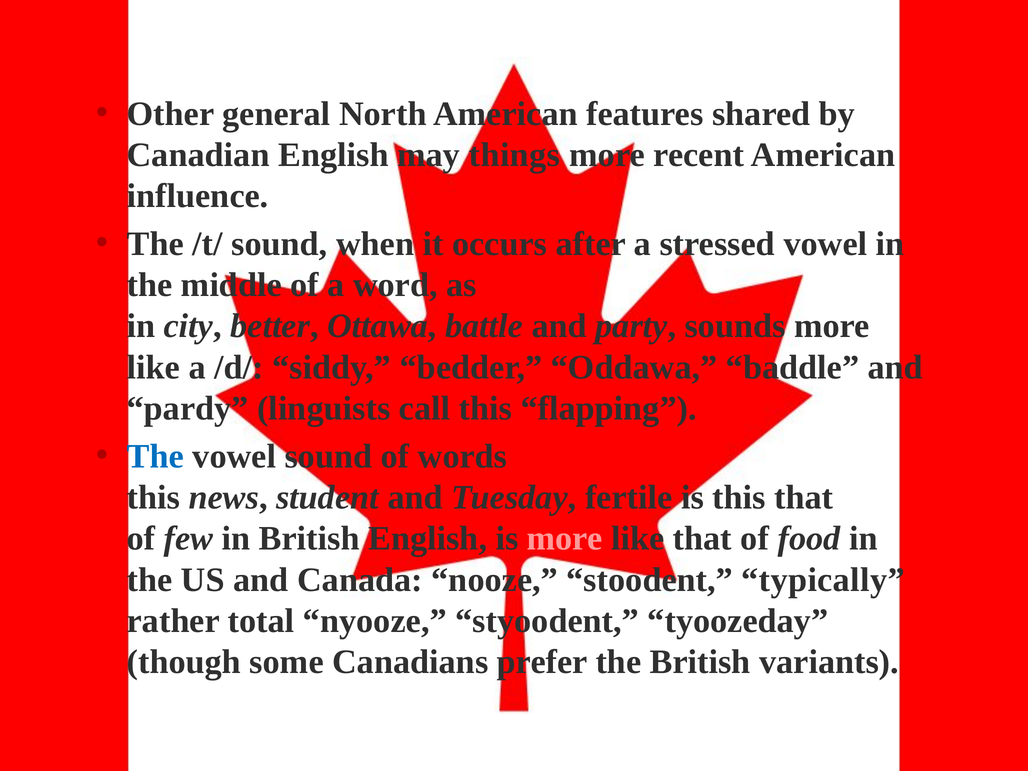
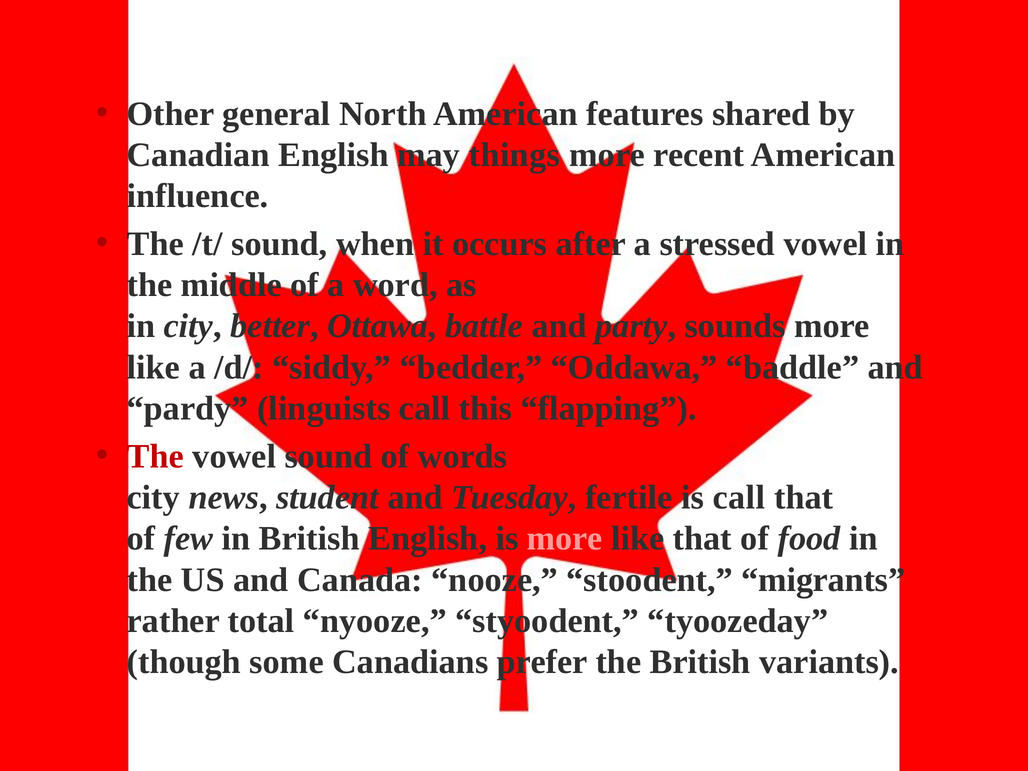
The colour: blue -> red (155, 456)
this: this -> city (153, 498)
is this: this -> call (739, 498)
typically: typically -> migrants (823, 580)
